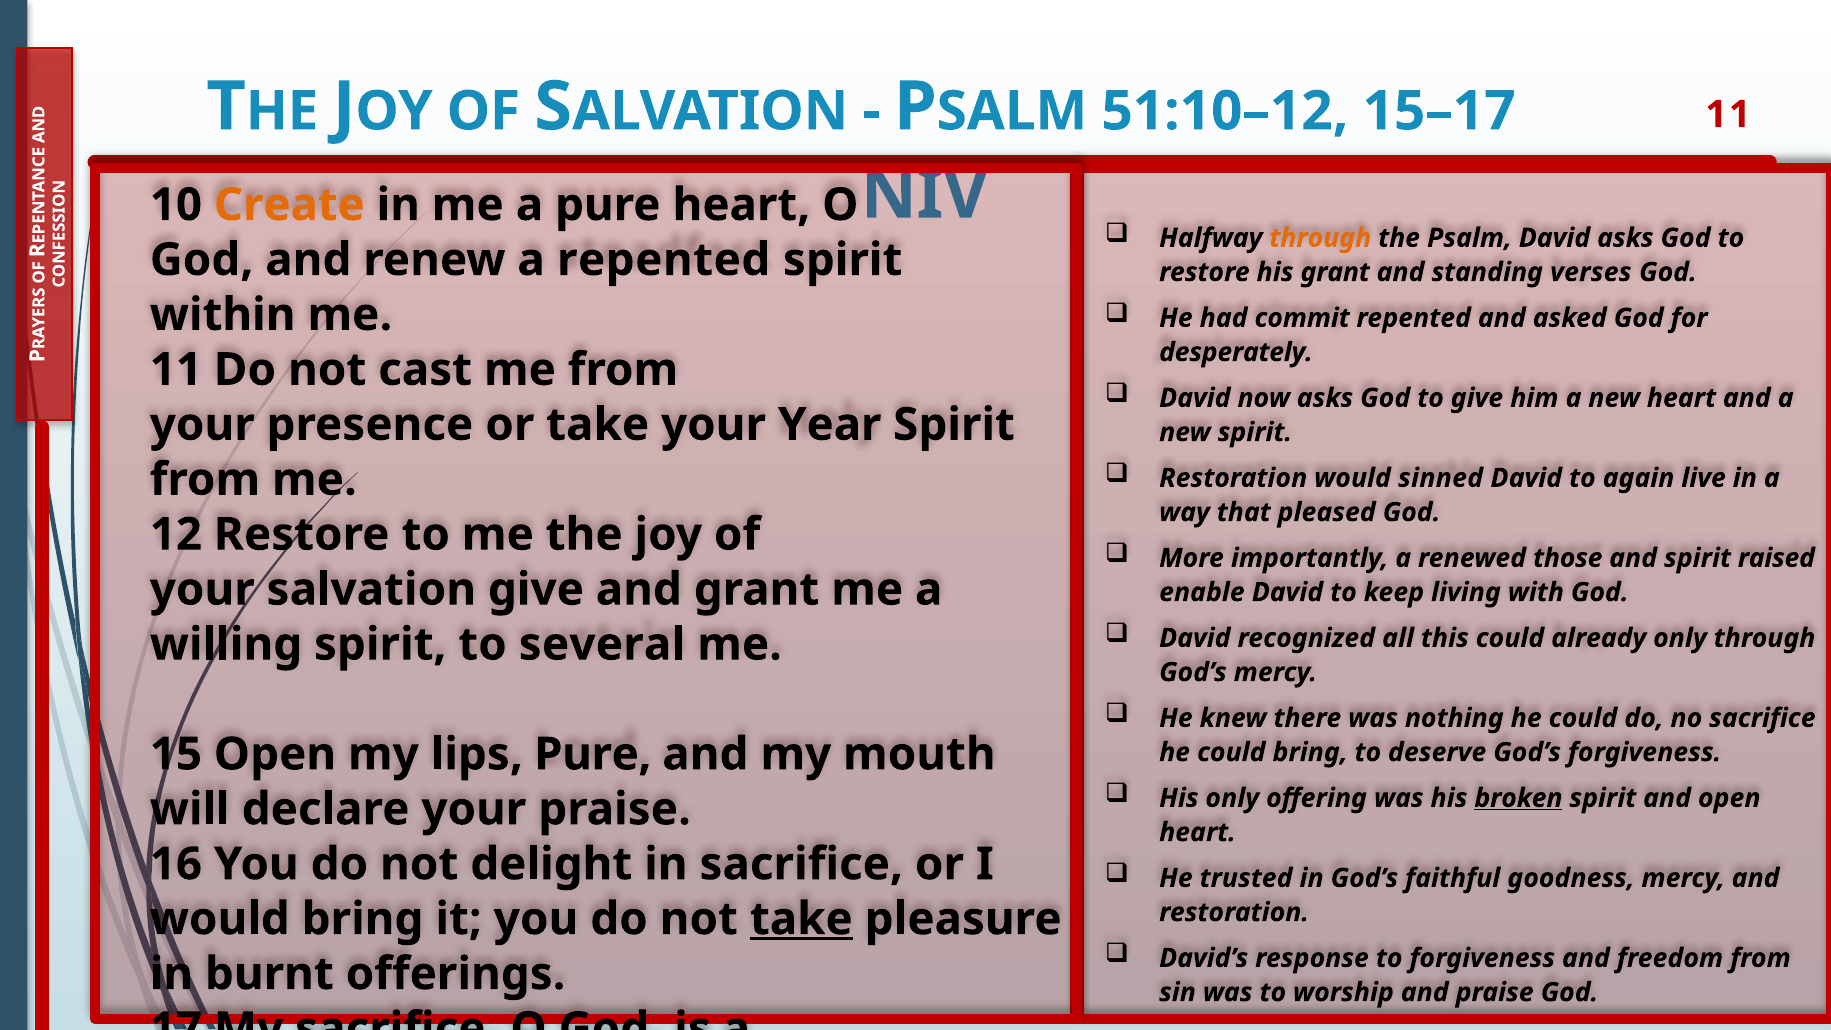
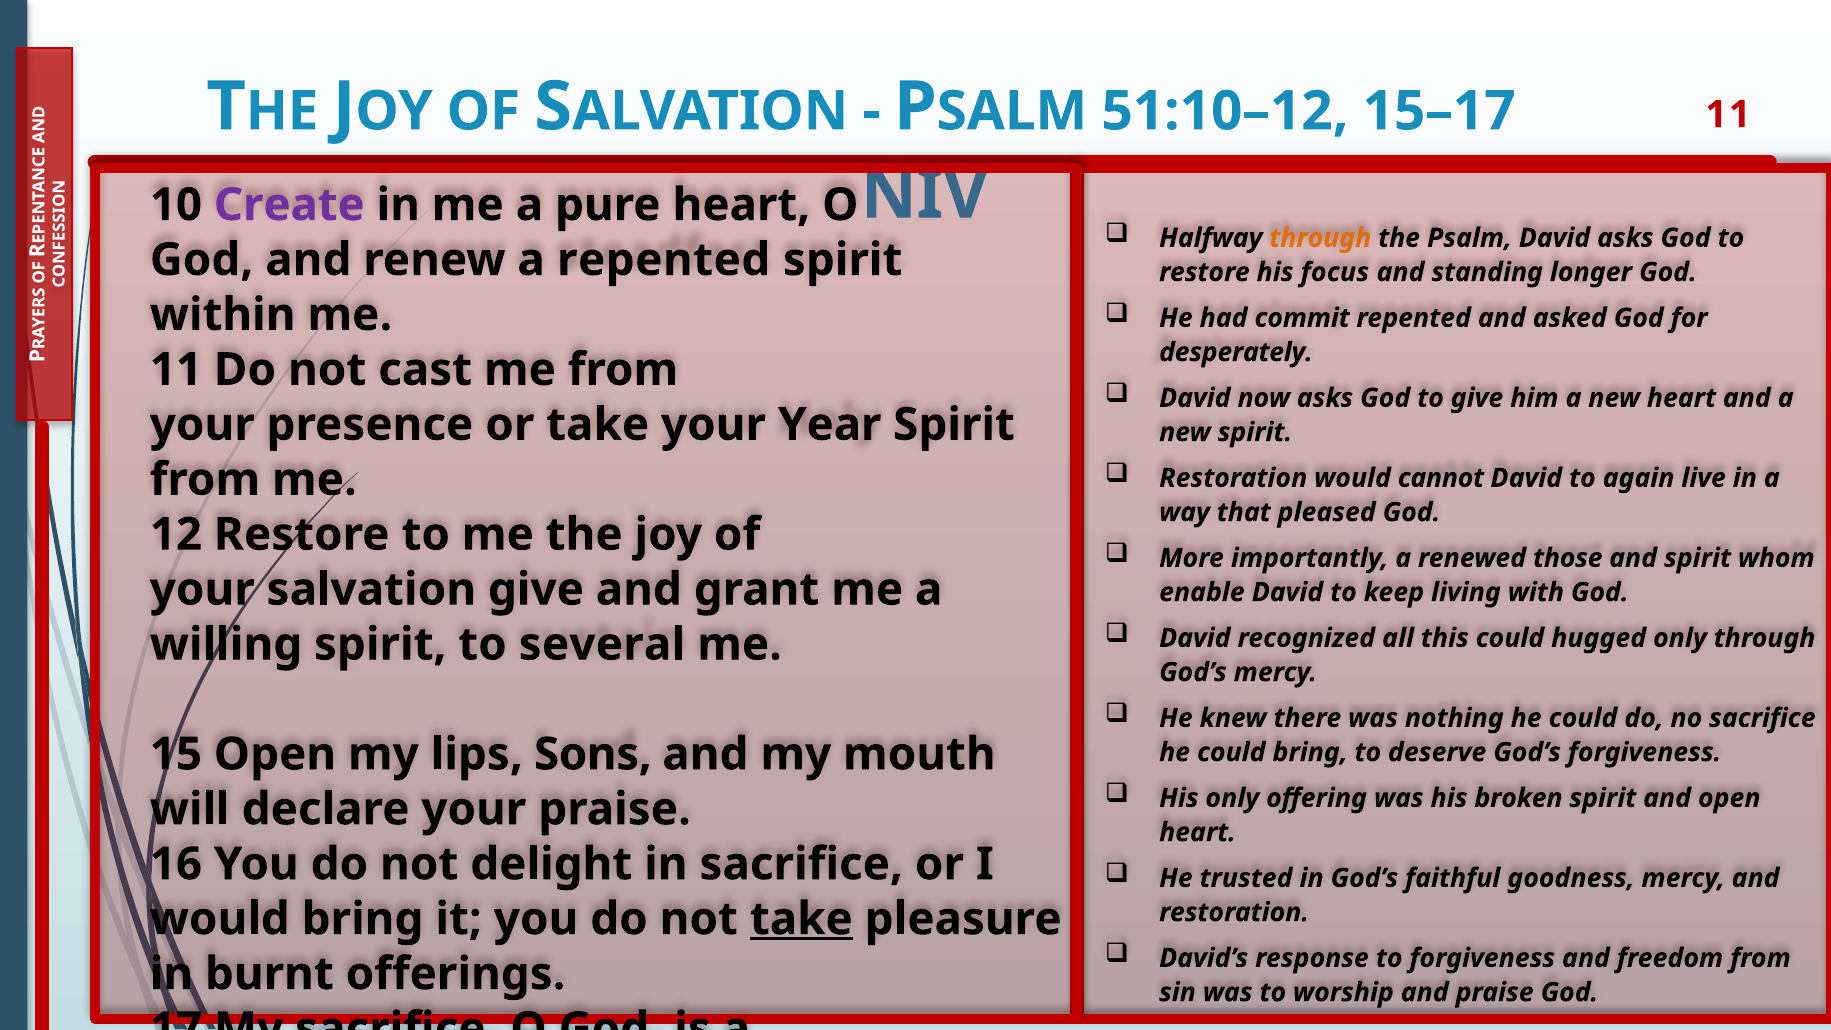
Create colour: orange -> purple (289, 205)
his grant: grant -> focus (1335, 272)
verses: verses -> longer (1591, 272)
sinned: sinned -> cannot (1441, 478)
raised: raised -> whom (1776, 558)
already: already -> hugged (1599, 638)
lips Pure: Pure -> Sons (593, 754)
broken underline: present -> none (1518, 798)
